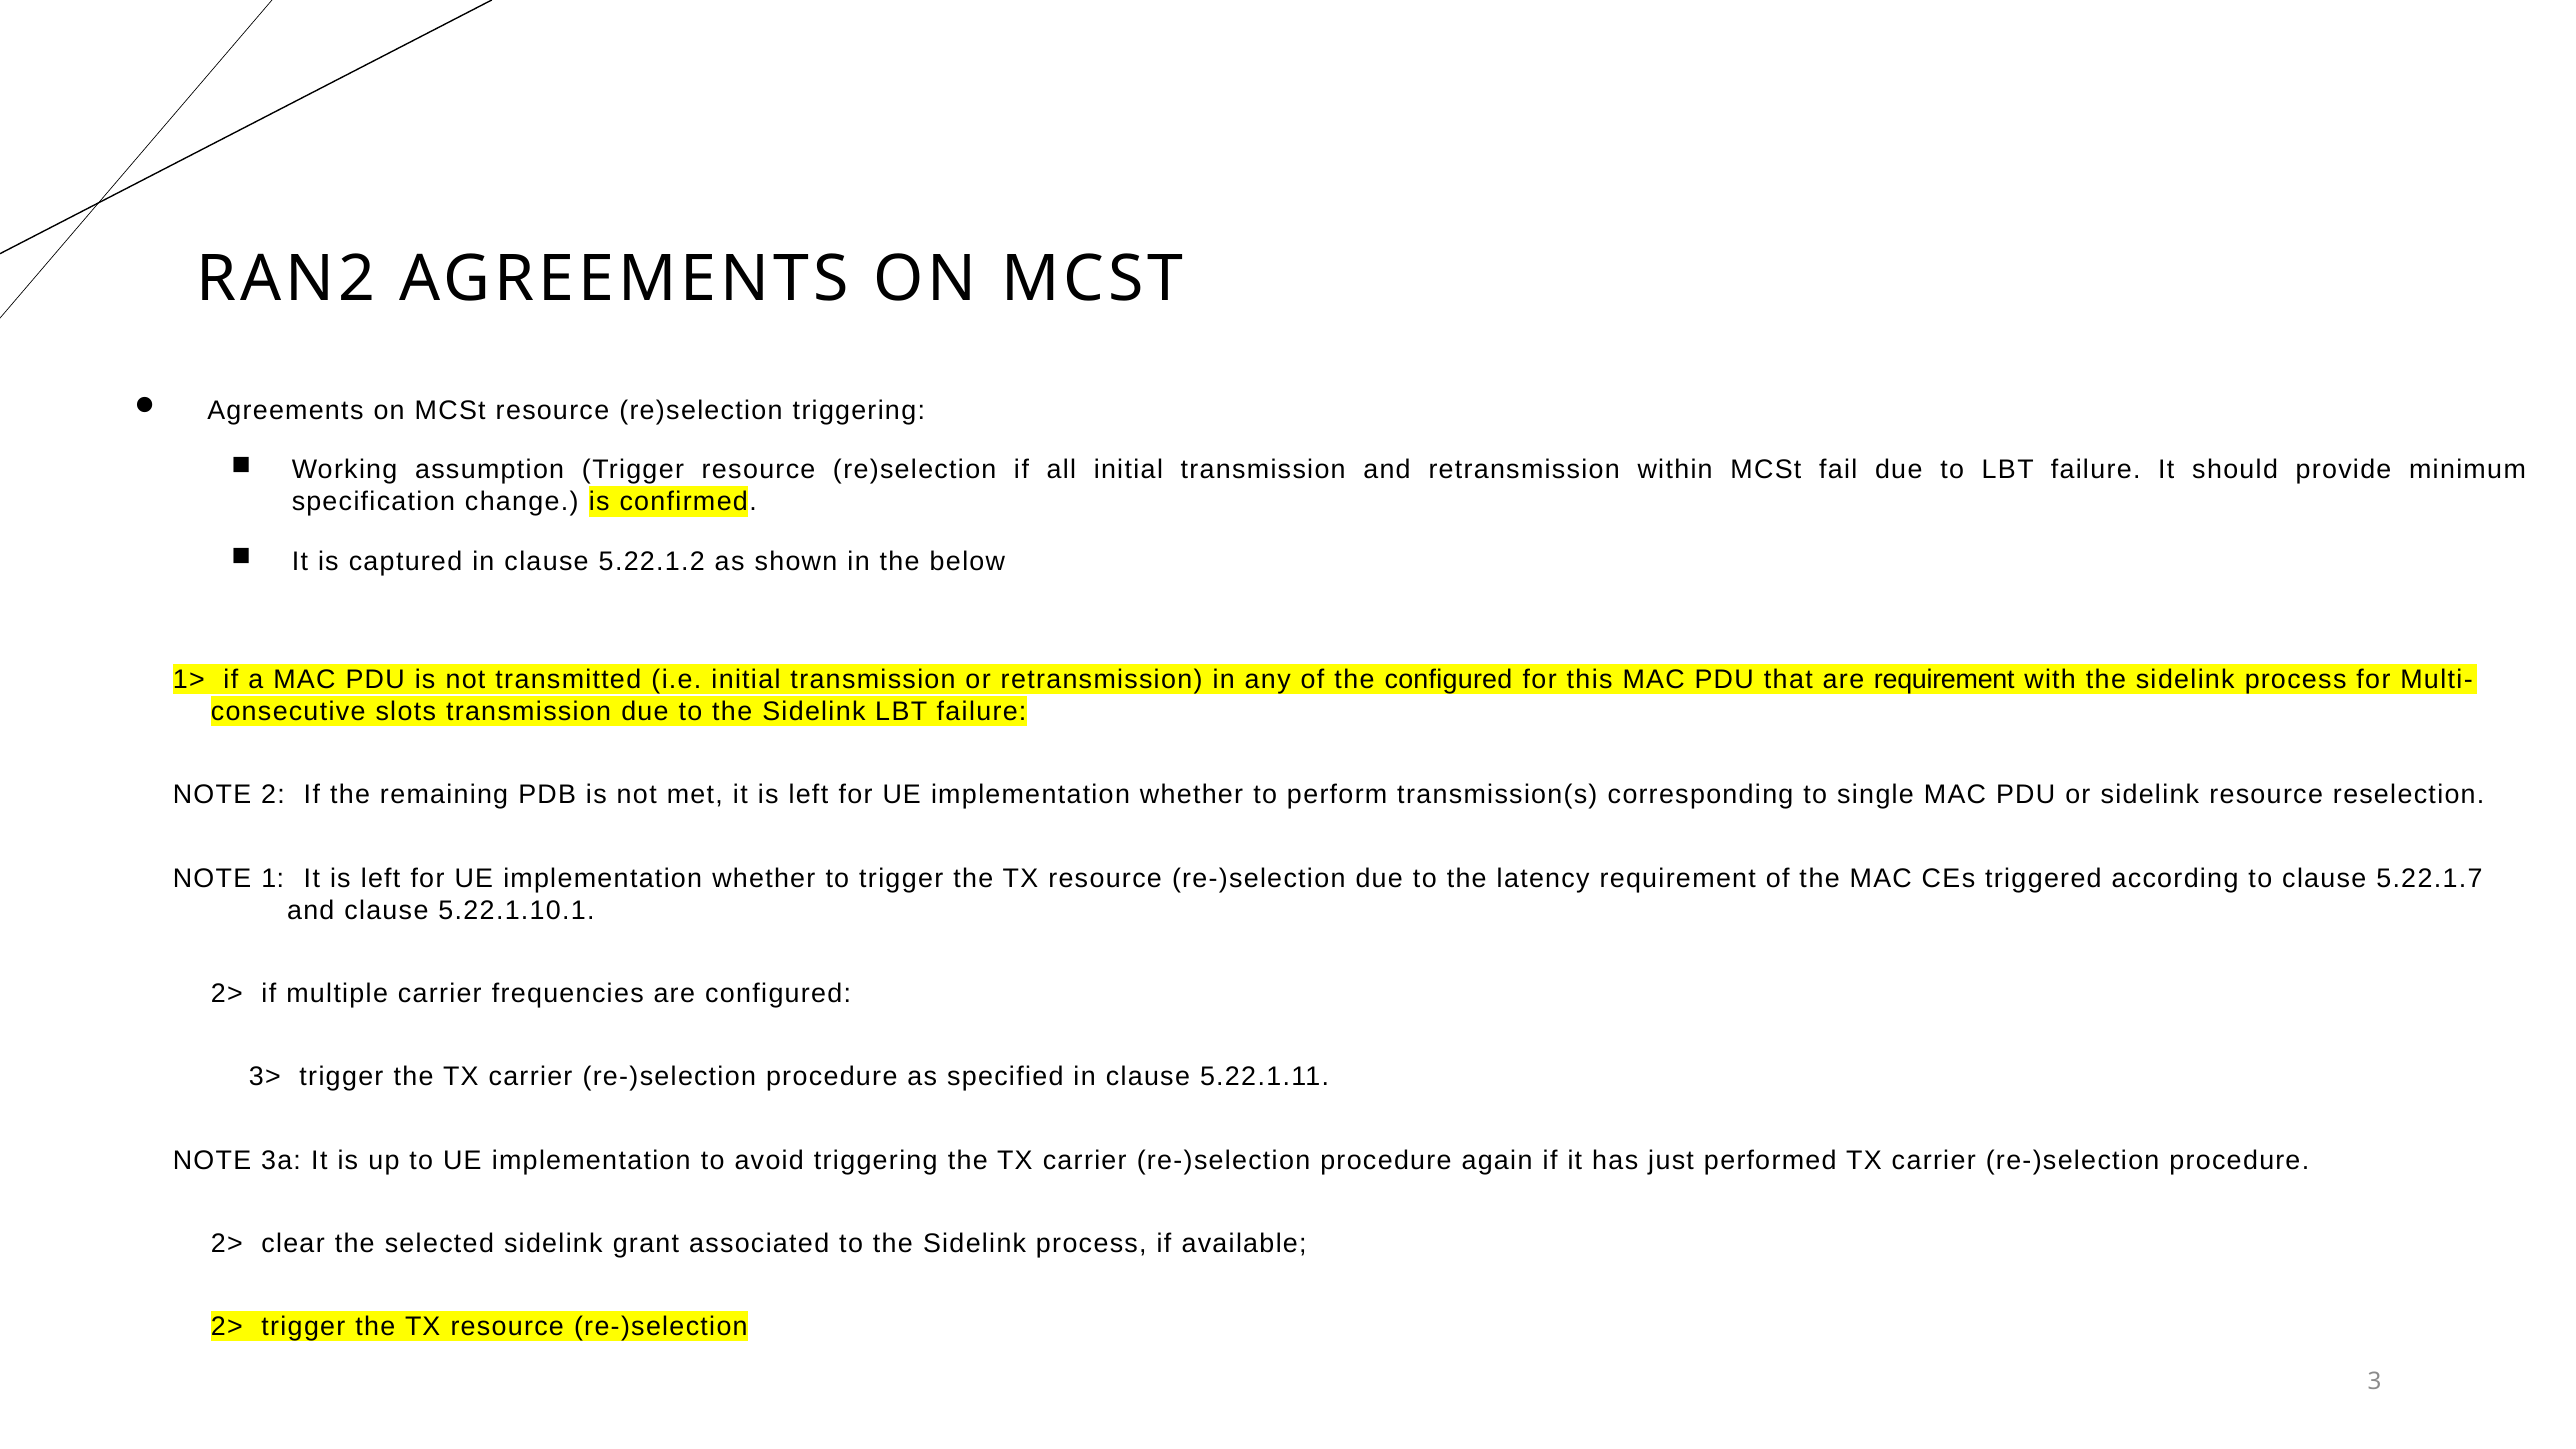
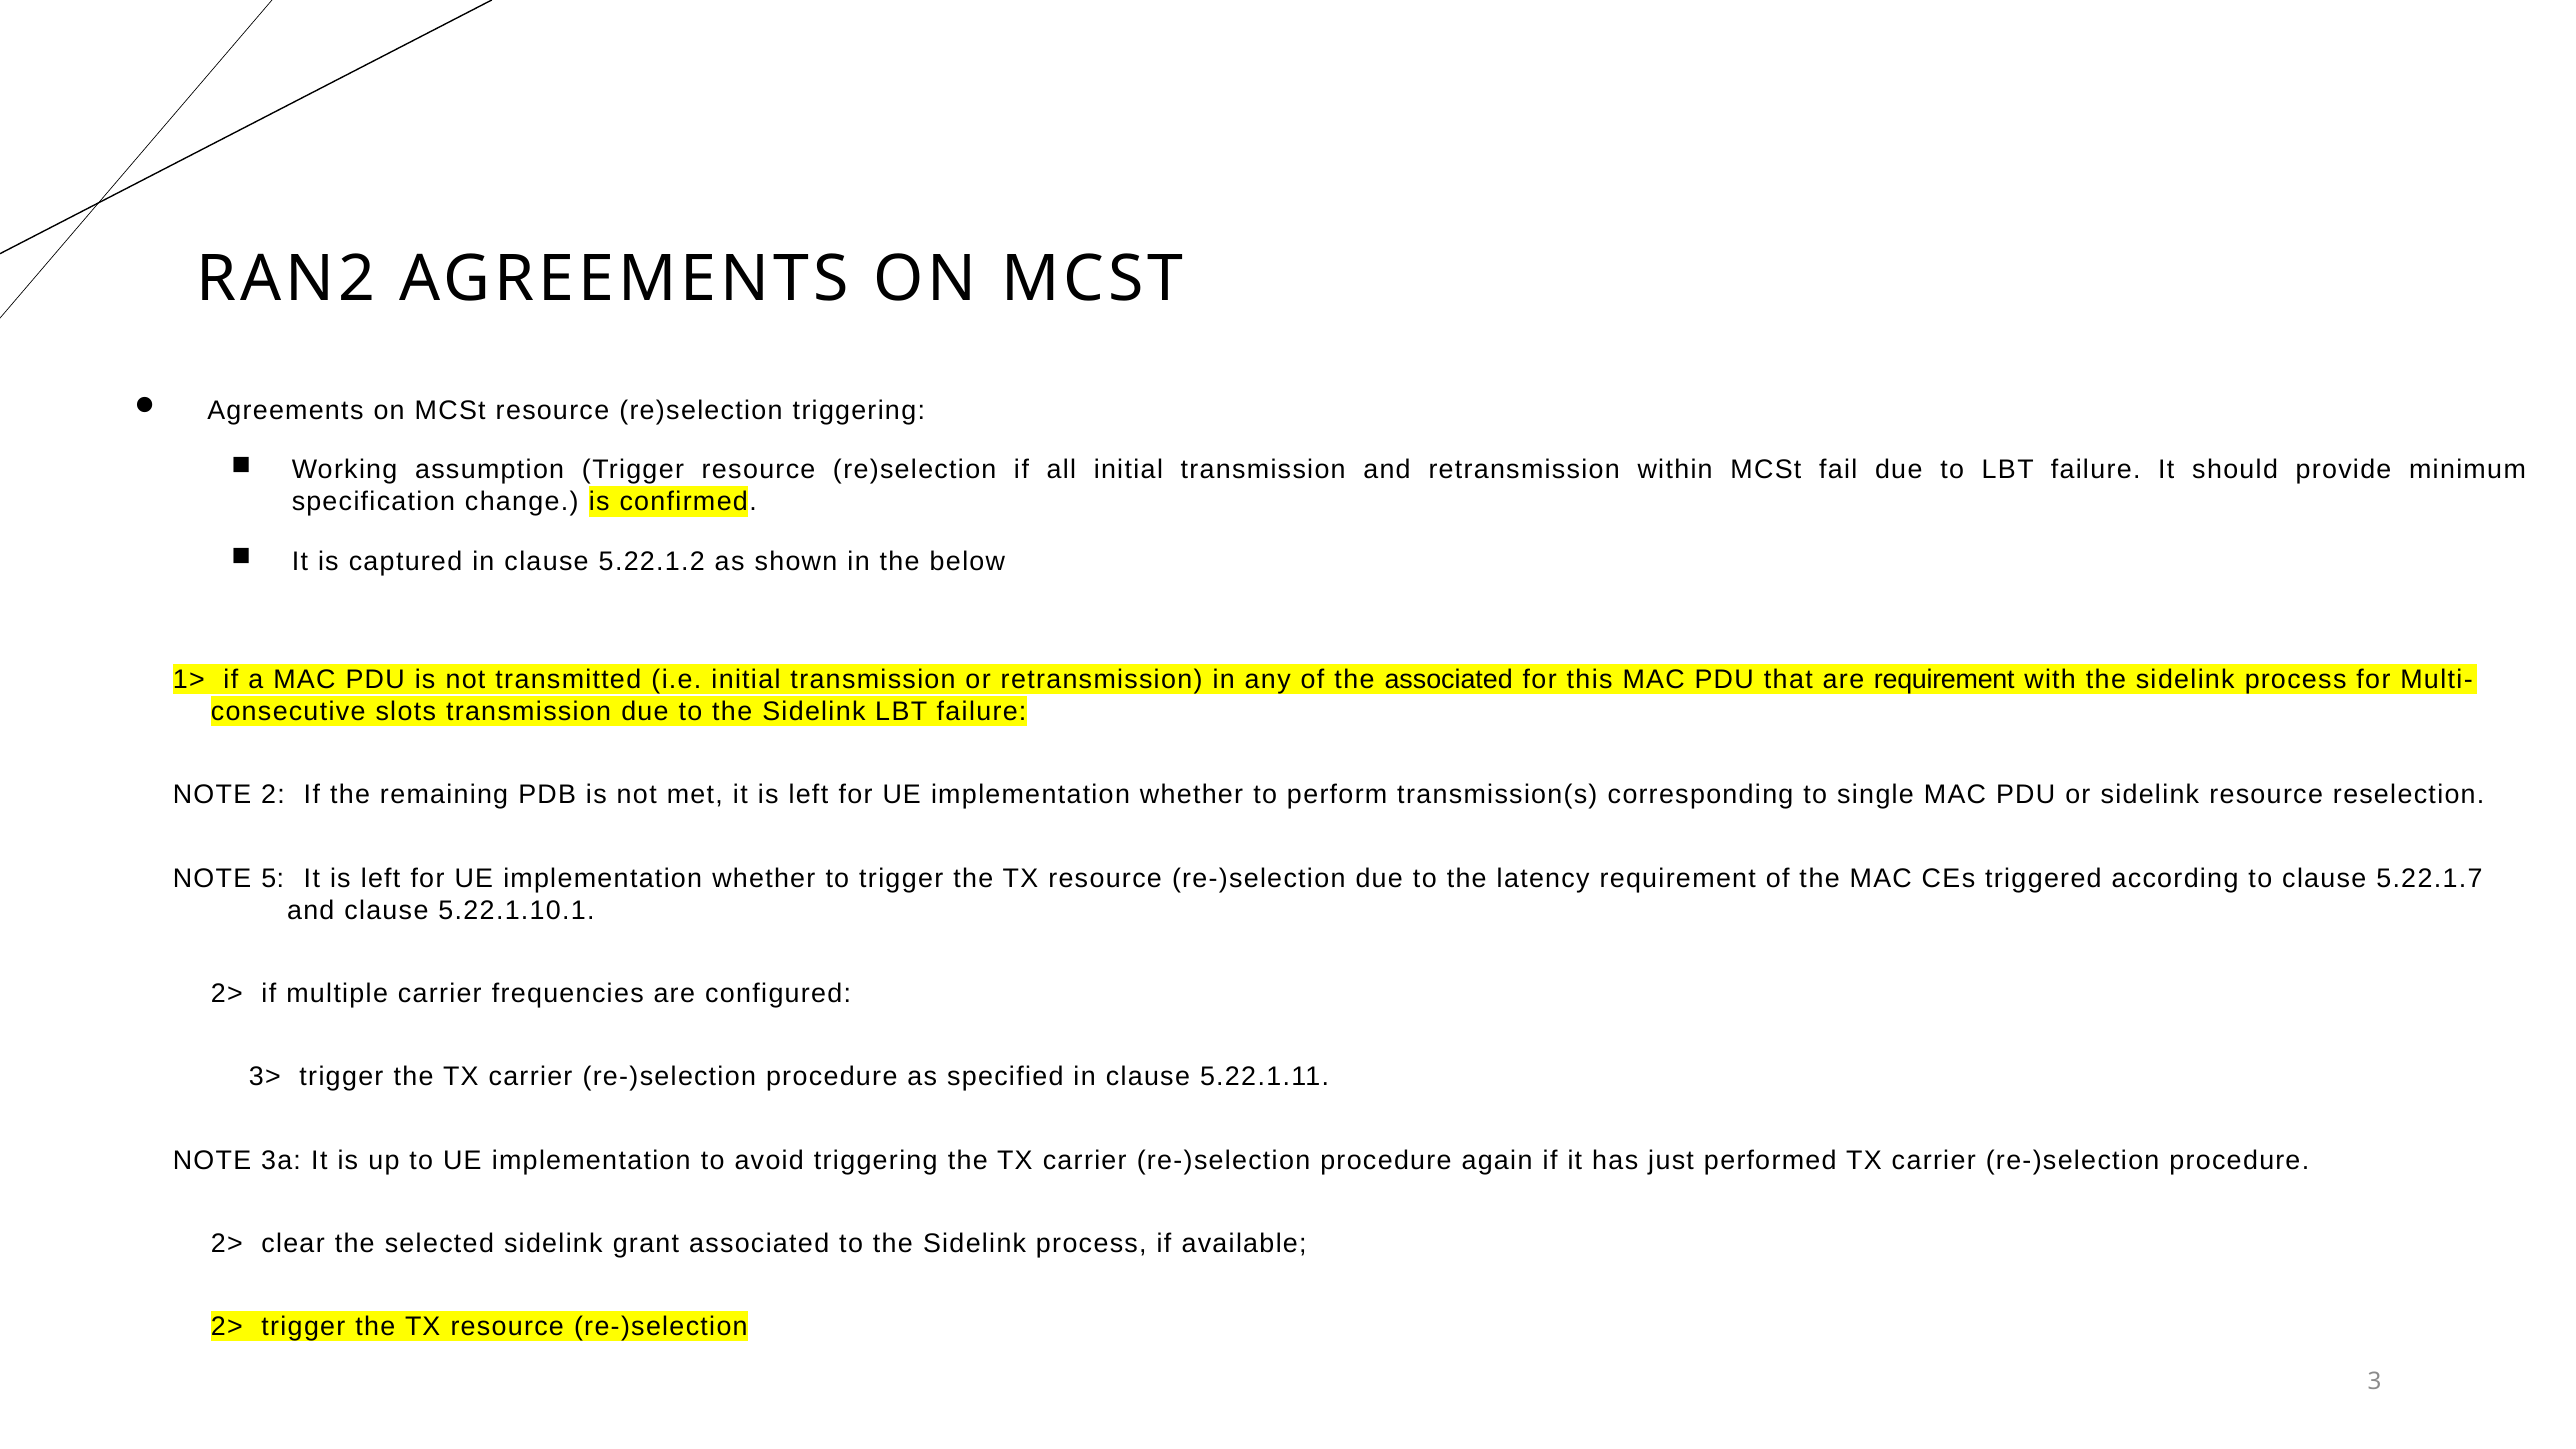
the configured: configured -> associated (1449, 679)
1: 1 -> 5 (273, 878)
